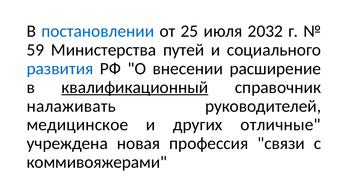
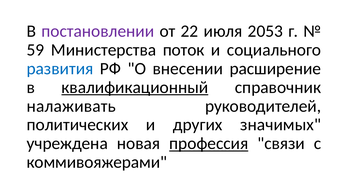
постановлении colour: blue -> purple (98, 31)
25: 25 -> 22 (189, 31)
2032: 2032 -> 2053 (265, 31)
путей: путей -> поток (184, 50)
медицинское: медицинское -> политических (77, 125)
отличные: отличные -> значимых (281, 125)
профессия underline: none -> present (209, 144)
